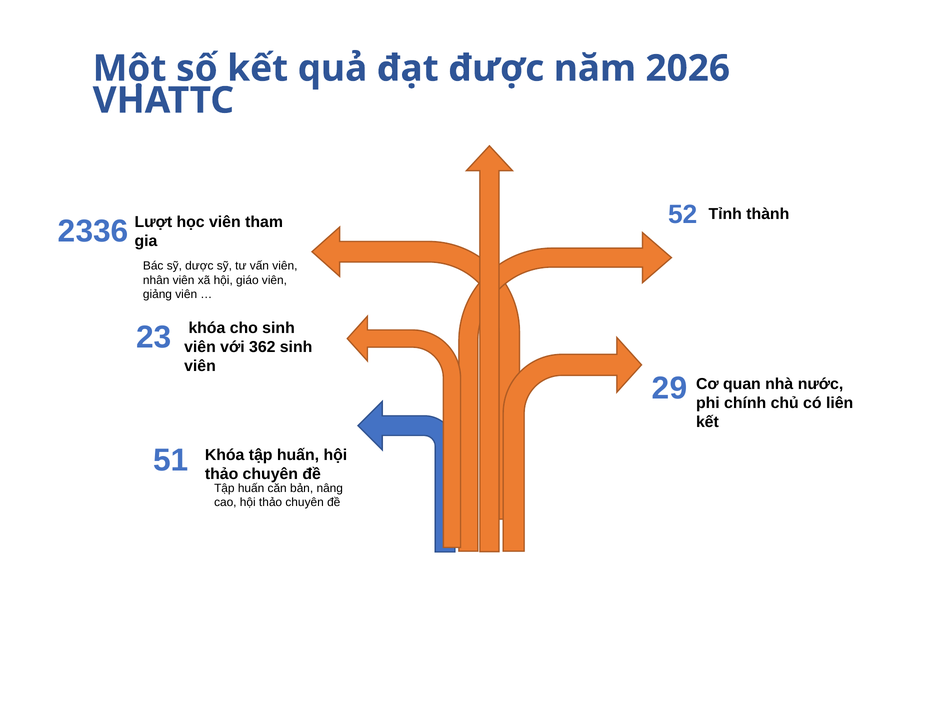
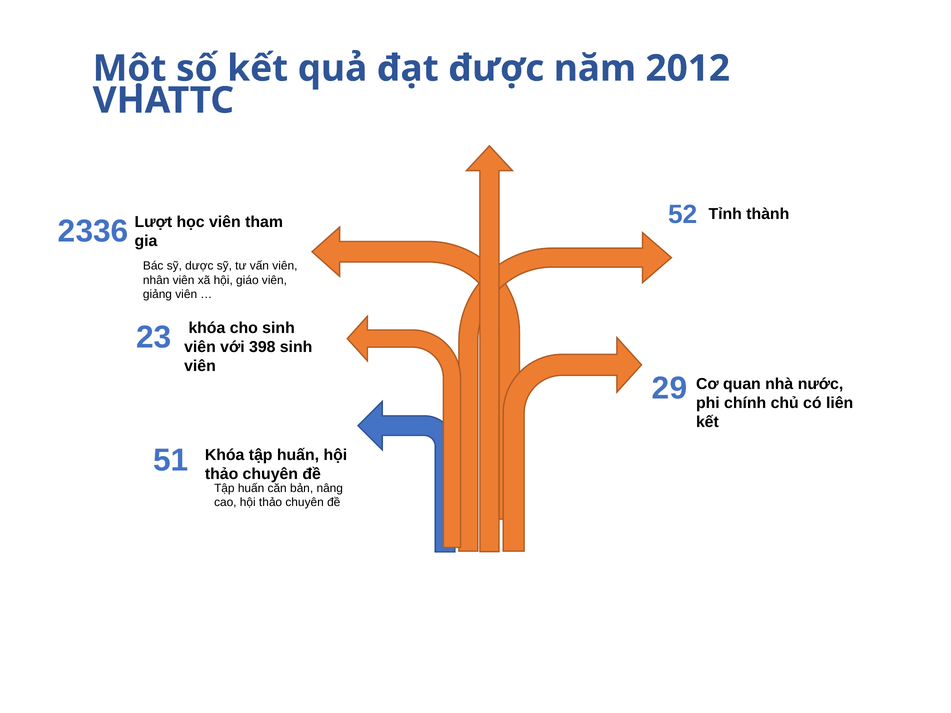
2026: 2026 -> 2012 (688, 69)
362: 362 -> 398 (262, 347)
